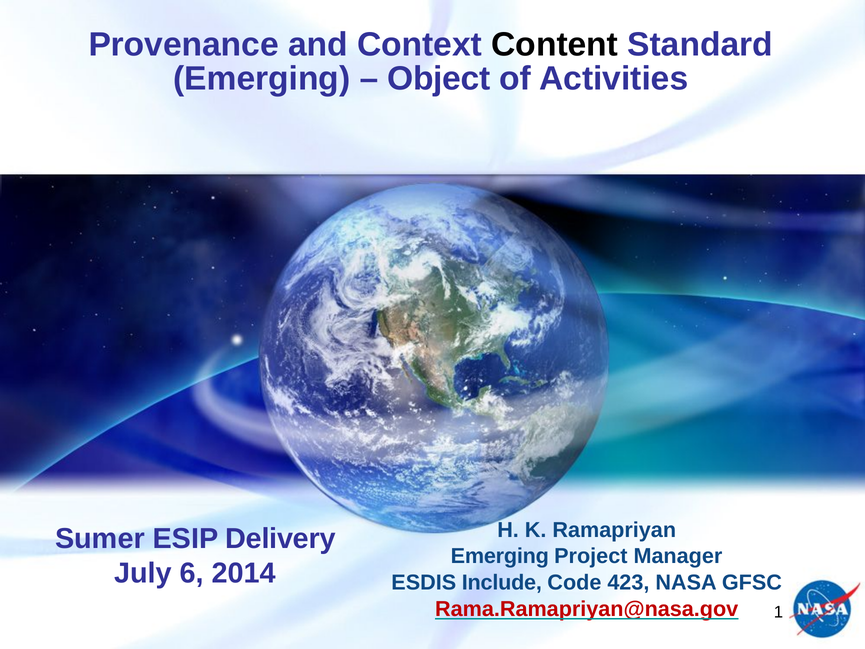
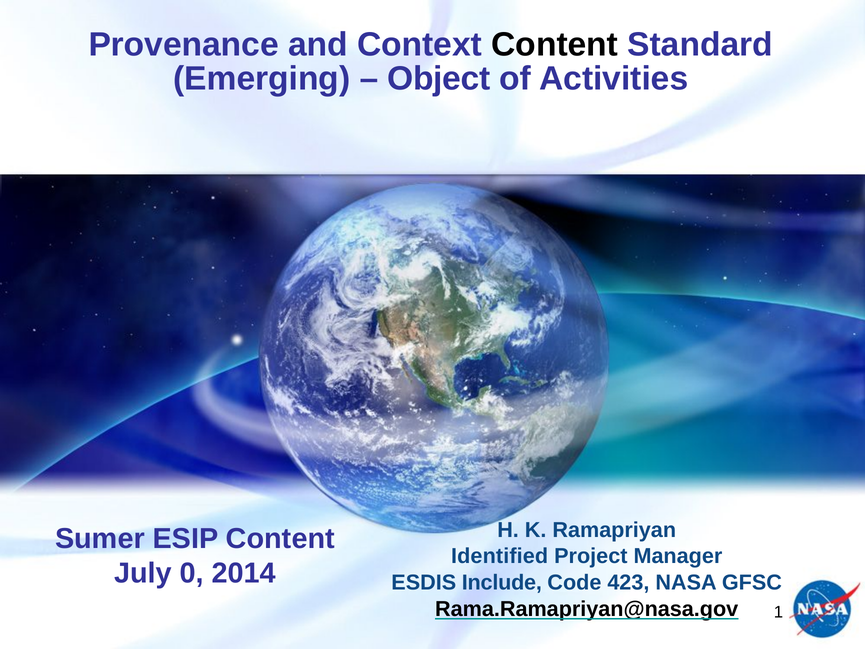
ESIP Delivery: Delivery -> Content (280, 539)
Emerging: Emerging -> Identified (500, 556)
6: 6 -> 0 (192, 573)
Rama.Ramapriyan@nasa.gov colour: red -> black (587, 609)
